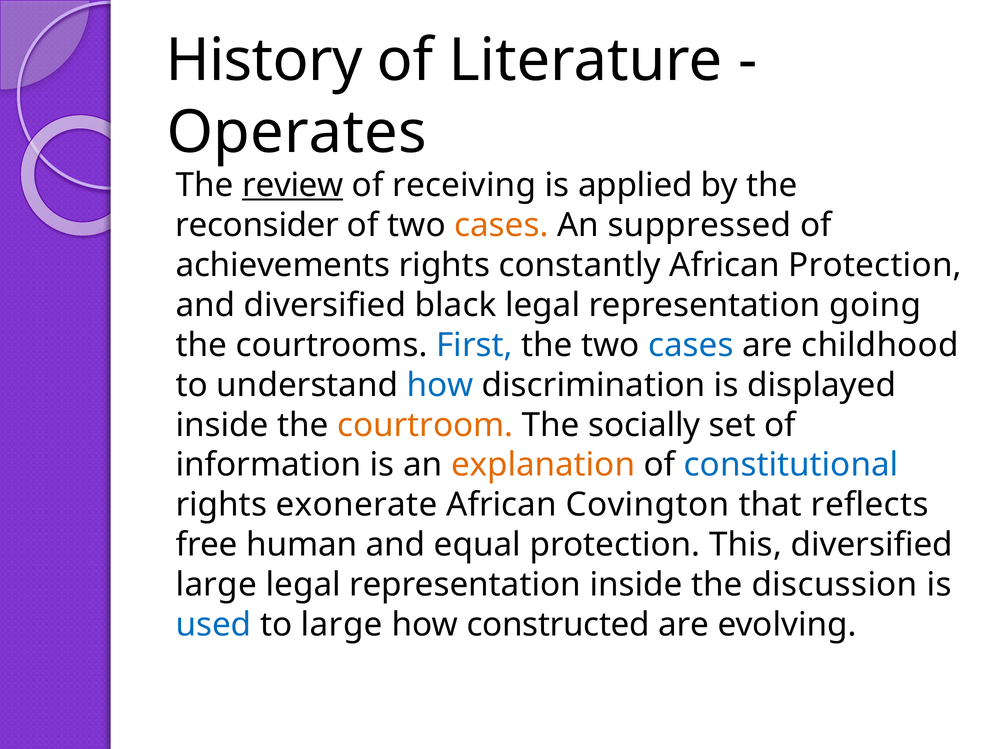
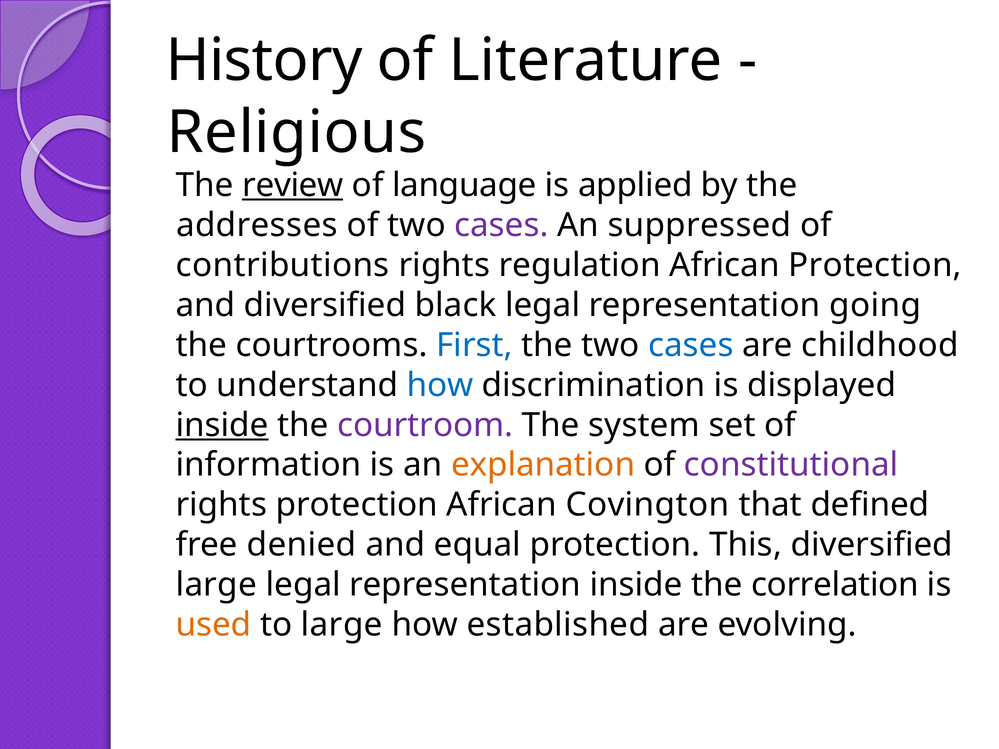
Operates: Operates -> Religious (296, 132)
receiving: receiving -> language (464, 185)
reconsider: reconsider -> addresses (257, 225)
cases colour: orange -> purple (501, 225)
achievements: achievements -> contributions (283, 265)
constantly: constantly -> regulation (580, 265)
inside underline: none -> present (222, 425)
courtroom colour: orange -> purple (425, 425)
socially: socially -> system (644, 425)
constitutional colour: blue -> purple (791, 465)
rights exonerate: exonerate -> protection (357, 505)
reflects: reflects -> defined (870, 505)
human: human -> denied (301, 545)
discussion: discussion -> correlation (835, 585)
used colour: blue -> orange (214, 625)
constructed: constructed -> established (558, 625)
